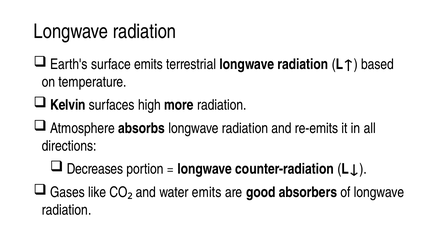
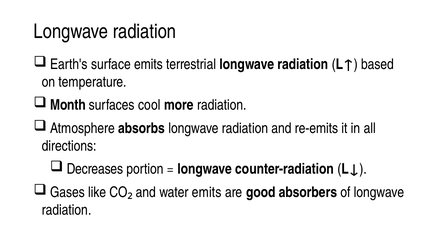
Kelvin: Kelvin -> Month (68, 105)
high: high -> cool (149, 105)
